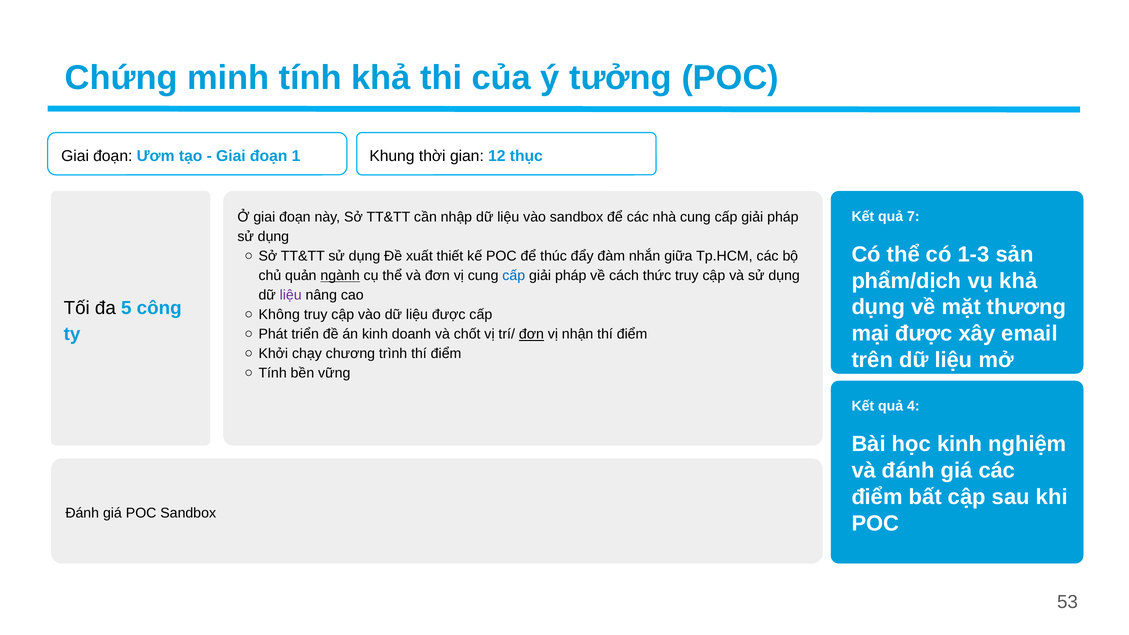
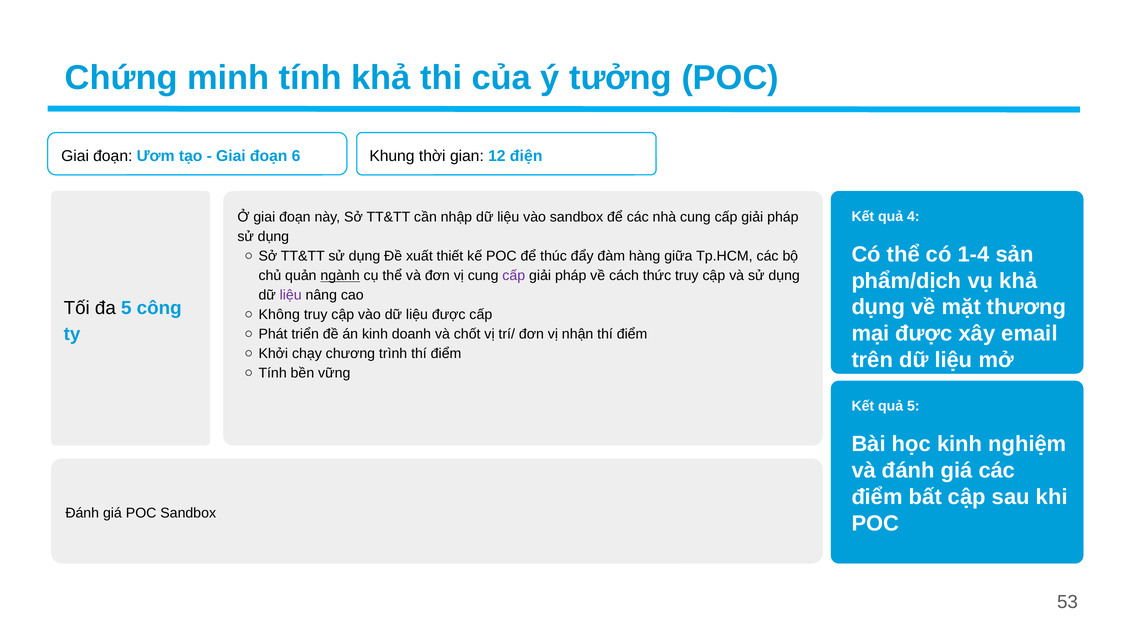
1: 1 -> 6 (296, 156)
thục: thục -> điện (526, 156)
7: 7 -> 4 (913, 217)
1-3: 1-3 -> 1-4 (974, 255)
nhắn: nhắn -> hàng (645, 256)
cấp colour: blue -> purple (514, 276)
đơn underline: present -> none (531, 334)
quả 4: 4 -> 5 (913, 406)
